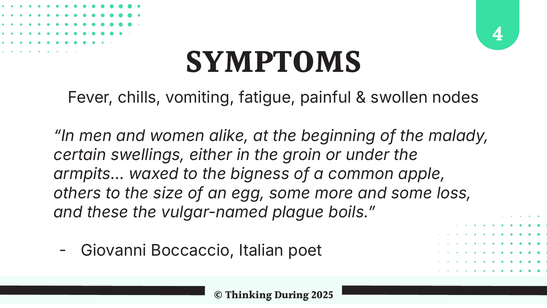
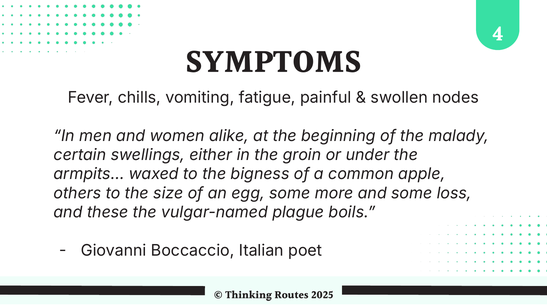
During: During -> Routes (291, 295)
